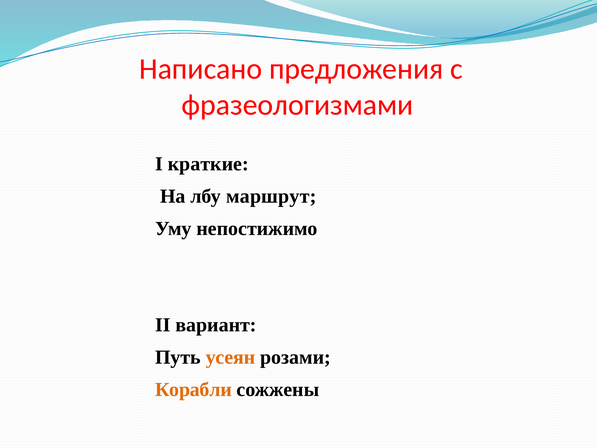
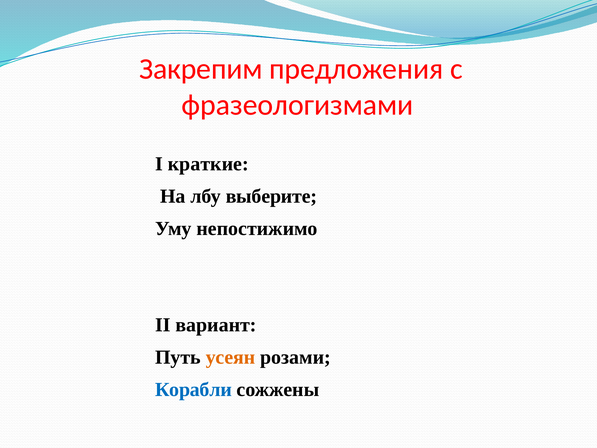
Написано: Написано -> Закрепим (201, 69)
маршрут: маршрут -> выберите (271, 196)
Корабли colour: orange -> blue (193, 389)
